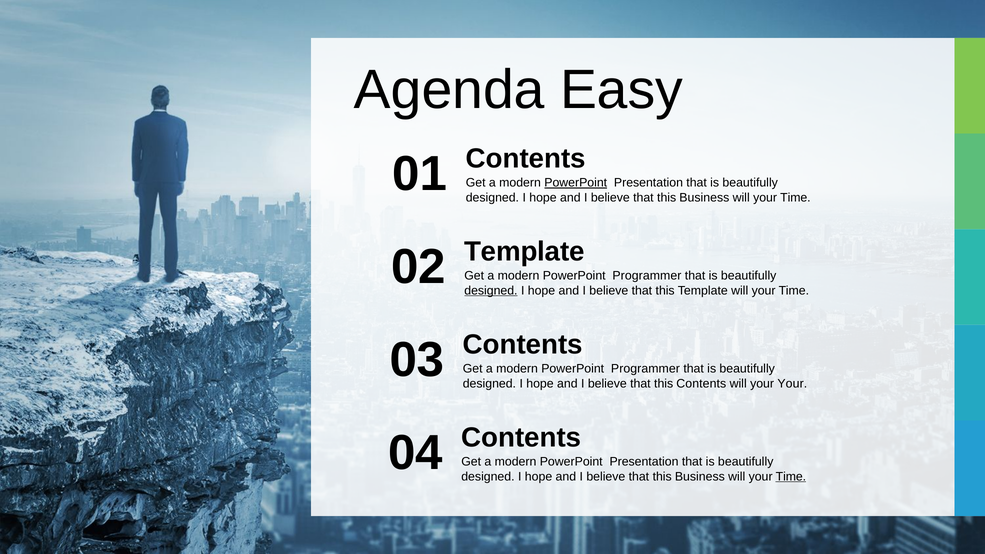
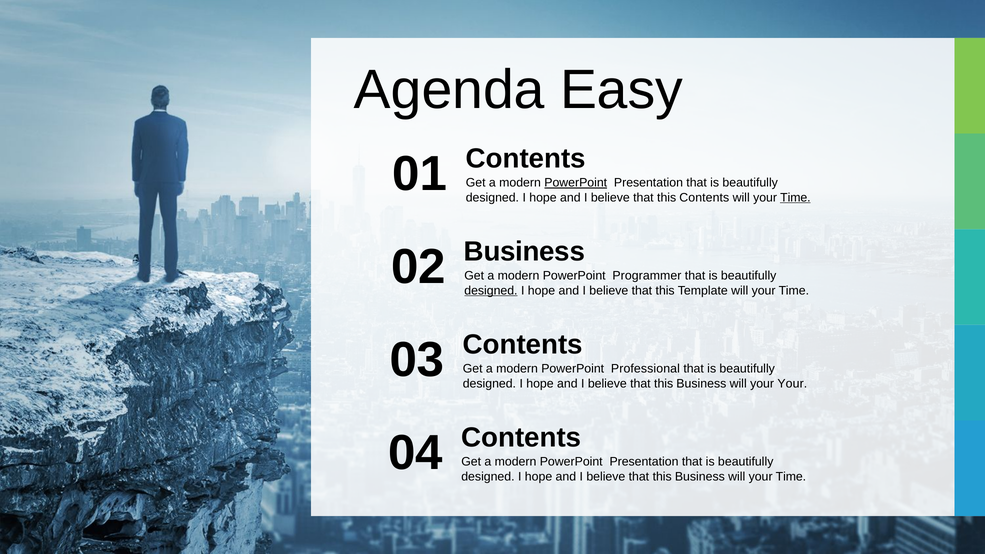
Business: Business -> Contents (704, 197)
Time underline: none -> present (795, 197)
Template: Template -> Business (524, 252)
Programmer: Programmer -> Professional (645, 369)
Contents: Contents -> Business (701, 384)
Time underline: present -> none (791, 477)
